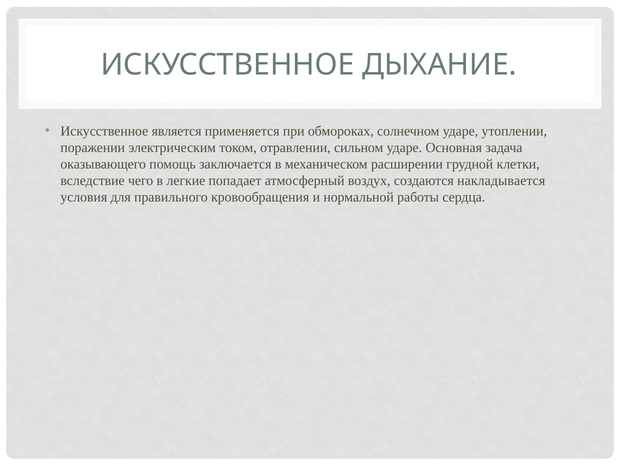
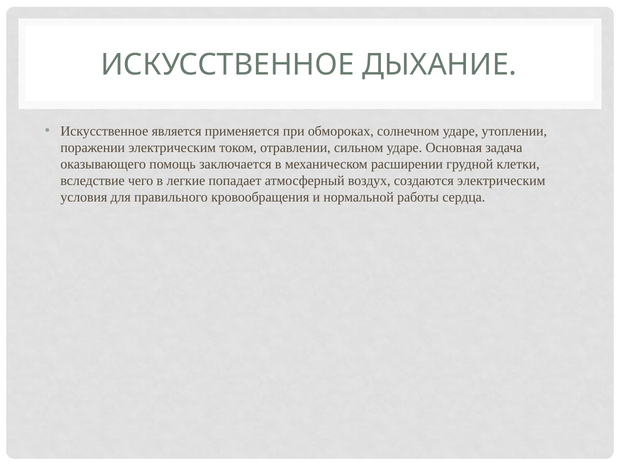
создаются накладывается: накладывается -> электрическим (501, 181)
